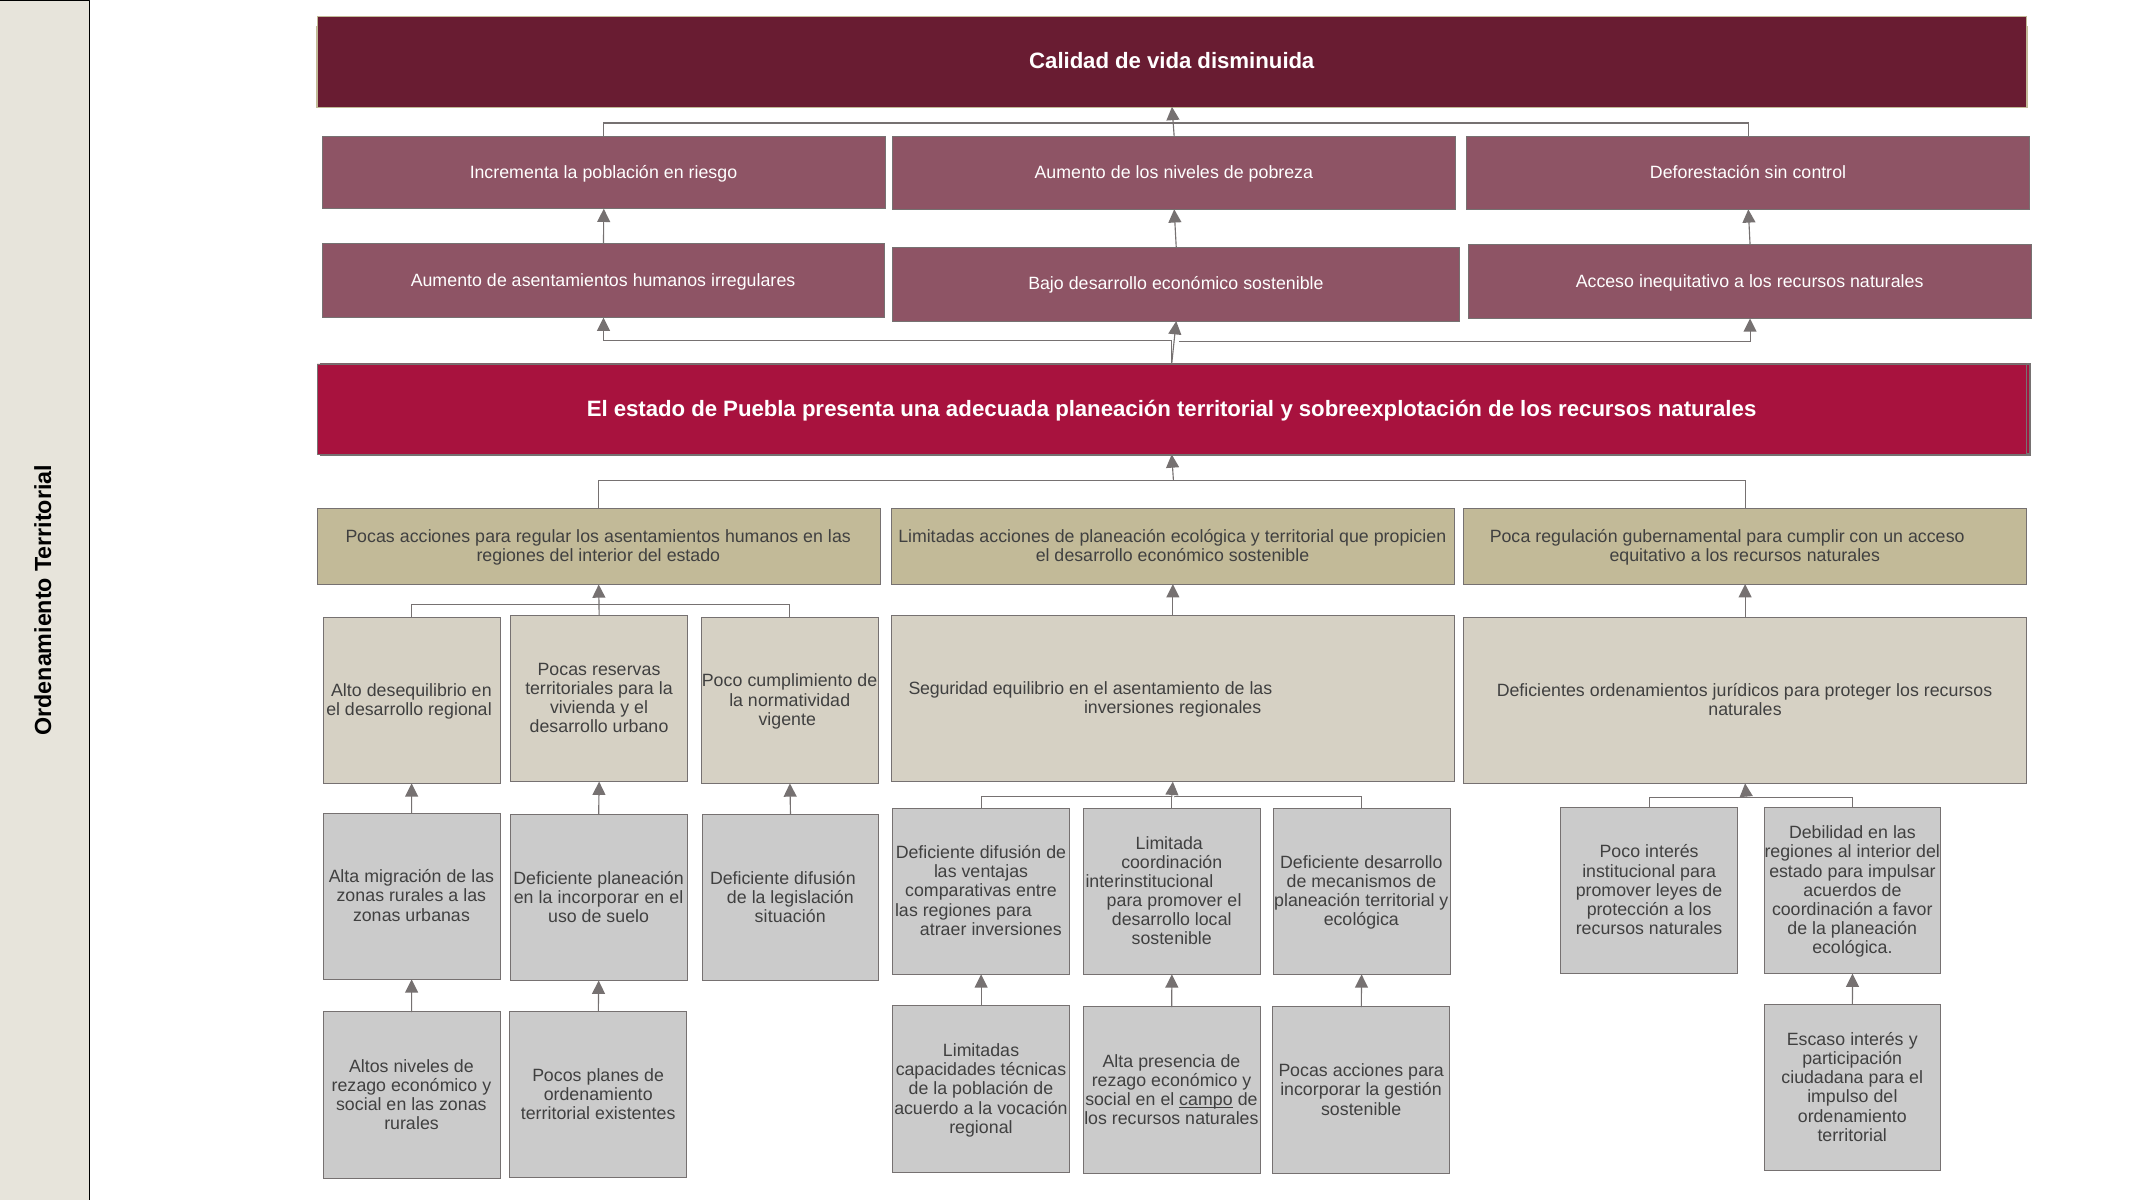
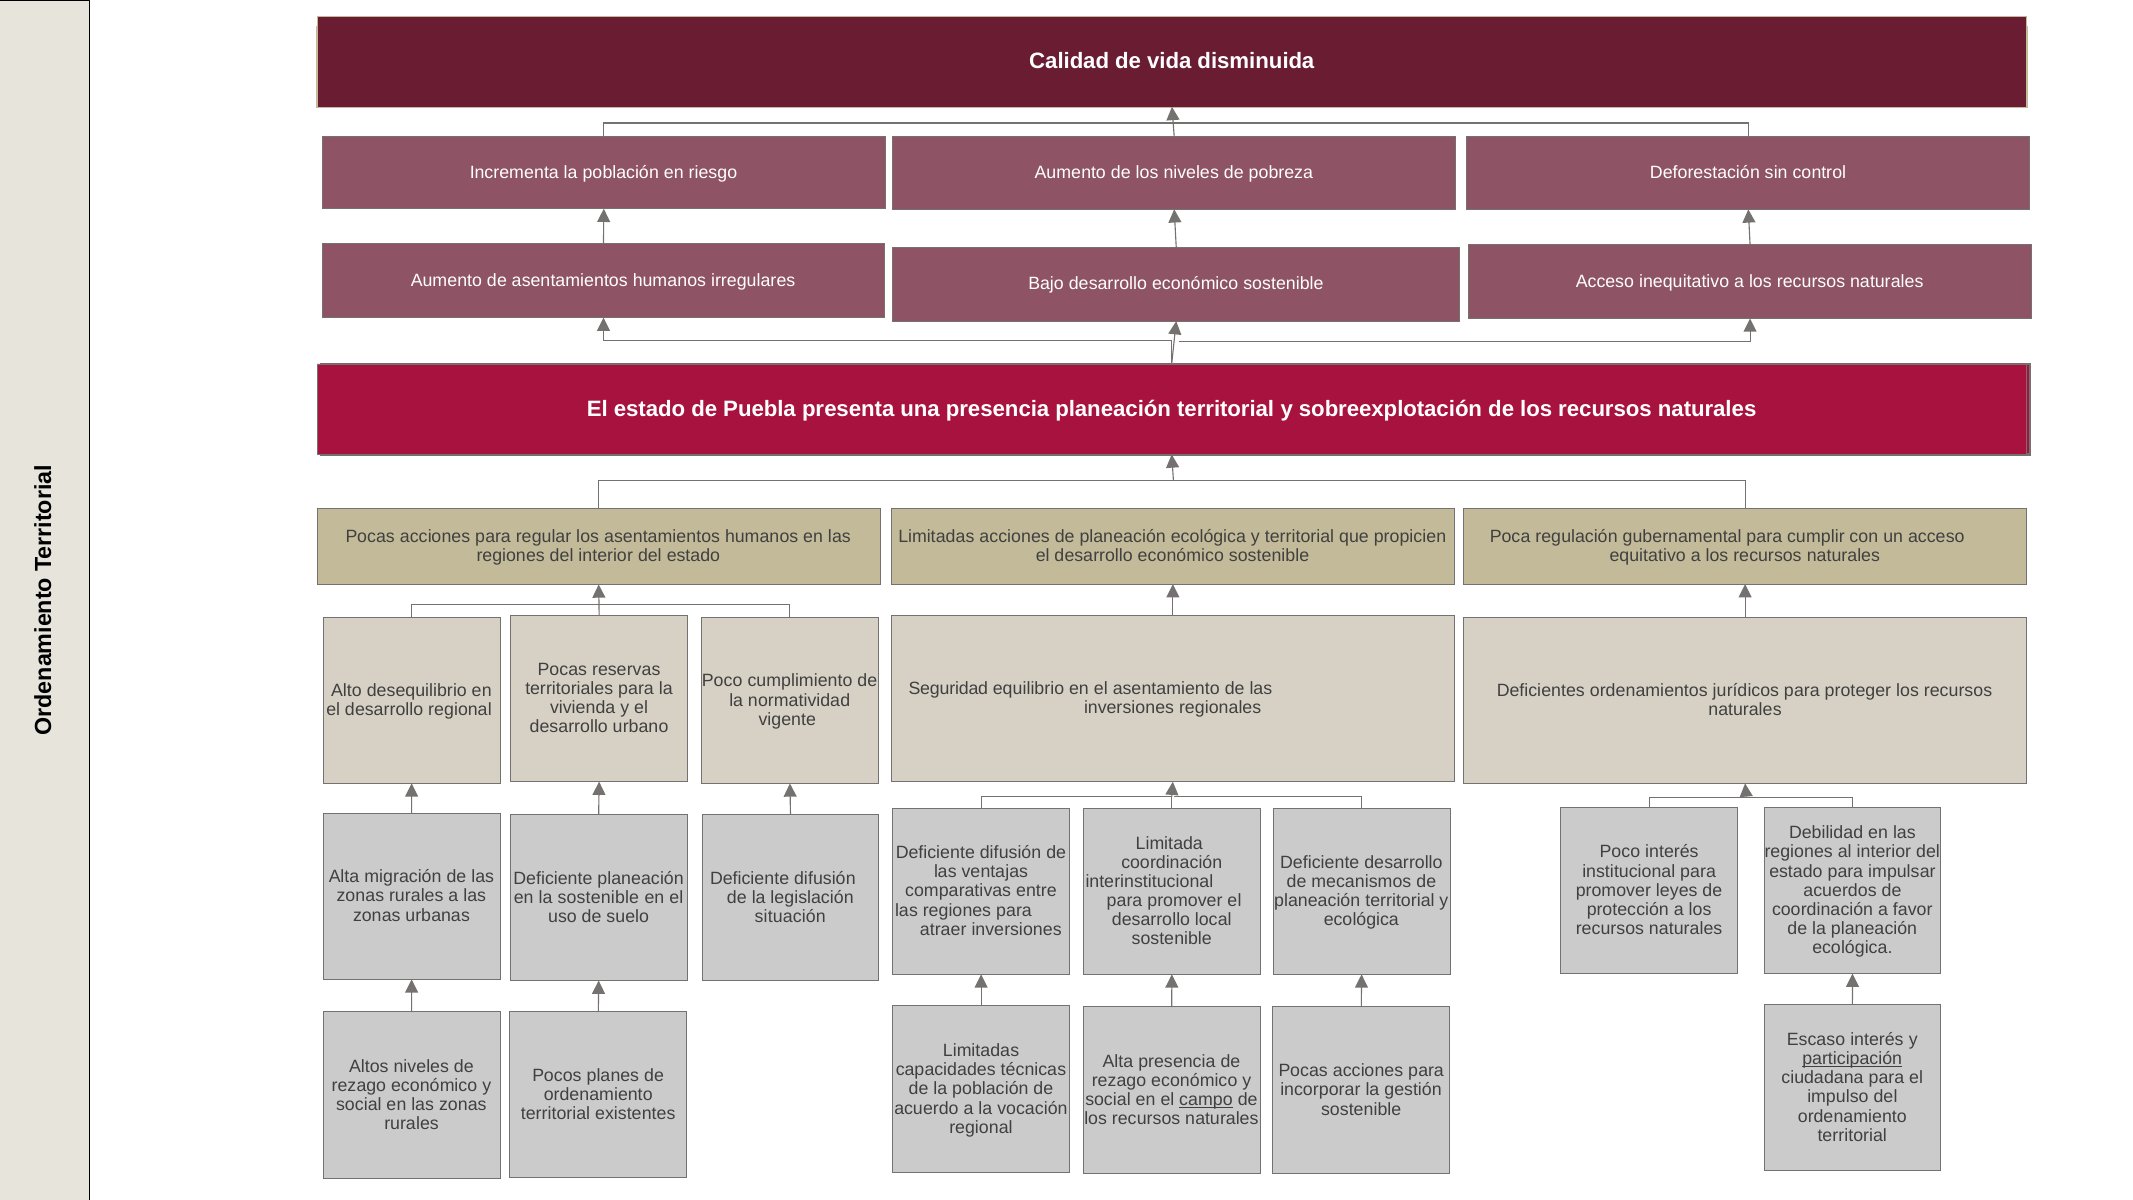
una adecuada: adecuada -> presencia (998, 409)
la incorporar: incorporar -> sostenible (598, 897)
participación underline: none -> present (1852, 1059)
